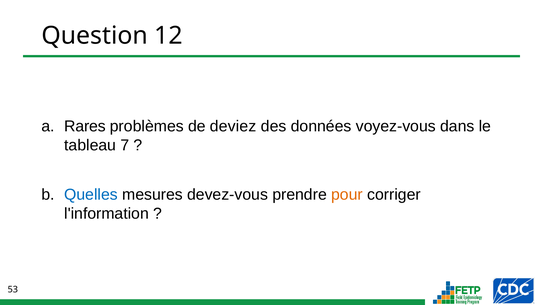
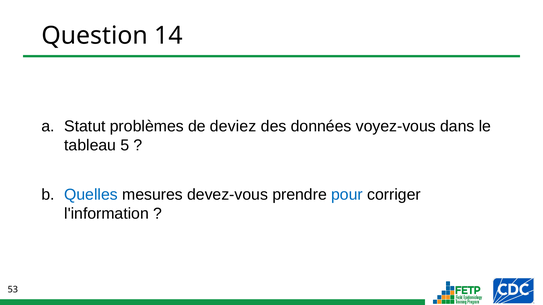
12: 12 -> 14 (169, 36)
Rares: Rares -> Statut (85, 127)
7: 7 -> 5 (125, 146)
pour colour: orange -> blue (347, 195)
